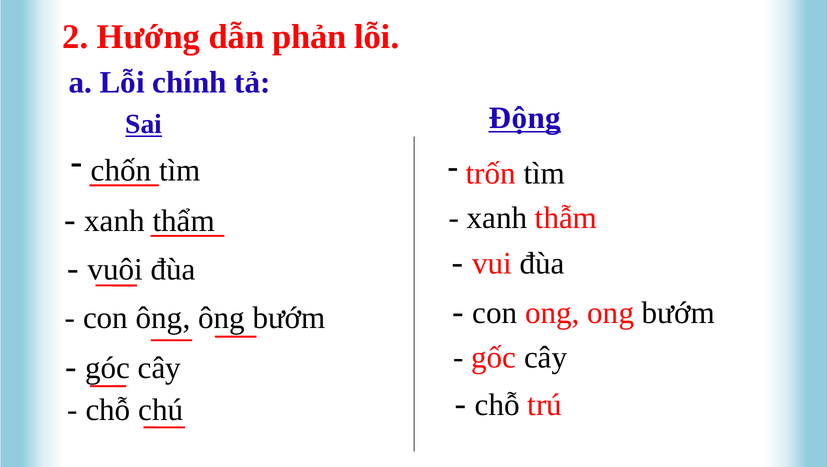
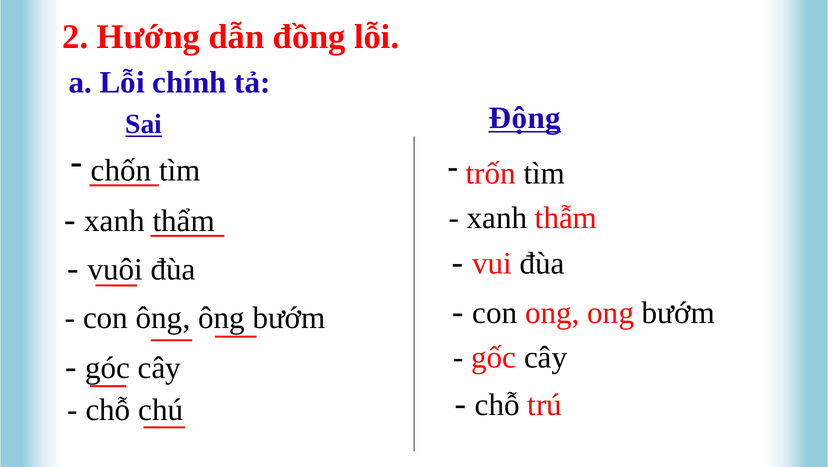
phản: phản -> đồng (309, 37)
